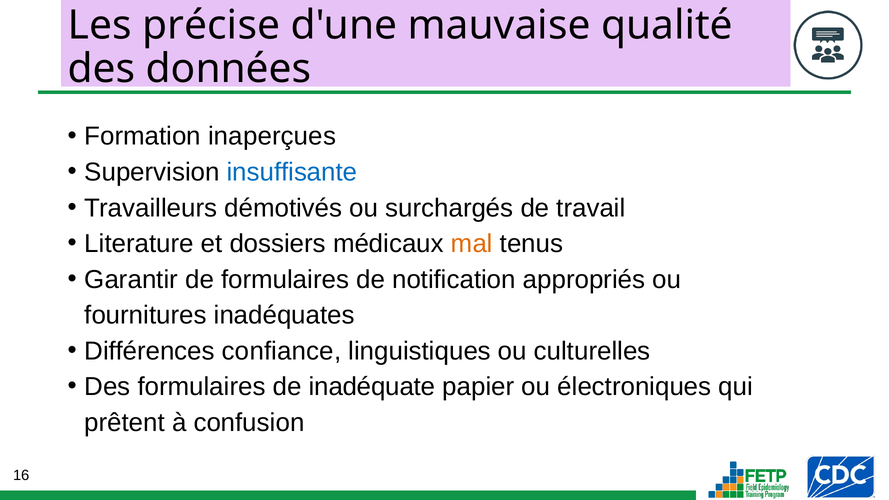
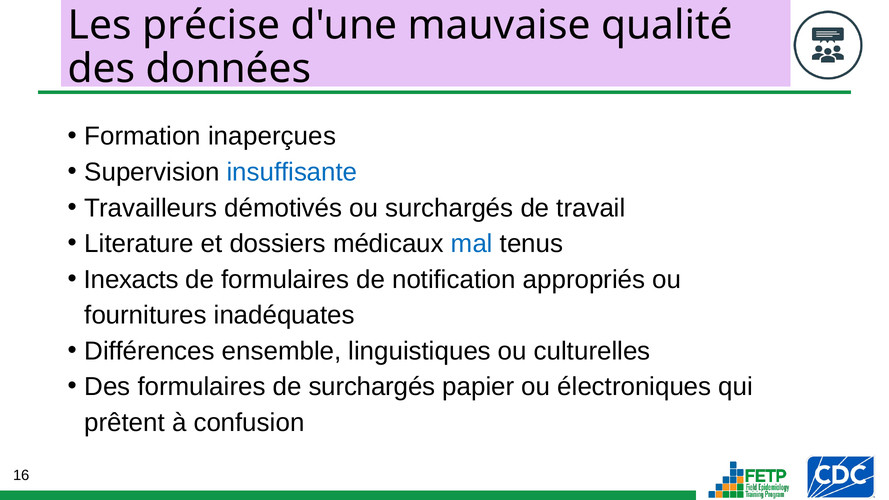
mal colour: orange -> blue (472, 244)
Garantir: Garantir -> Inexacts (131, 280)
confiance: confiance -> ensemble (282, 351)
de inadéquate: inadéquate -> surchargés (372, 387)
